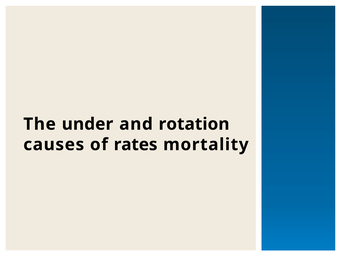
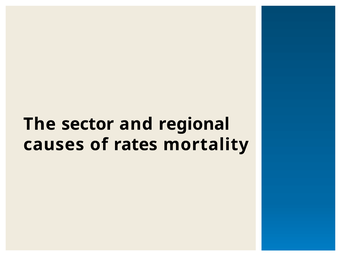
under: under -> sector (88, 124)
rotation: rotation -> regional (194, 124)
